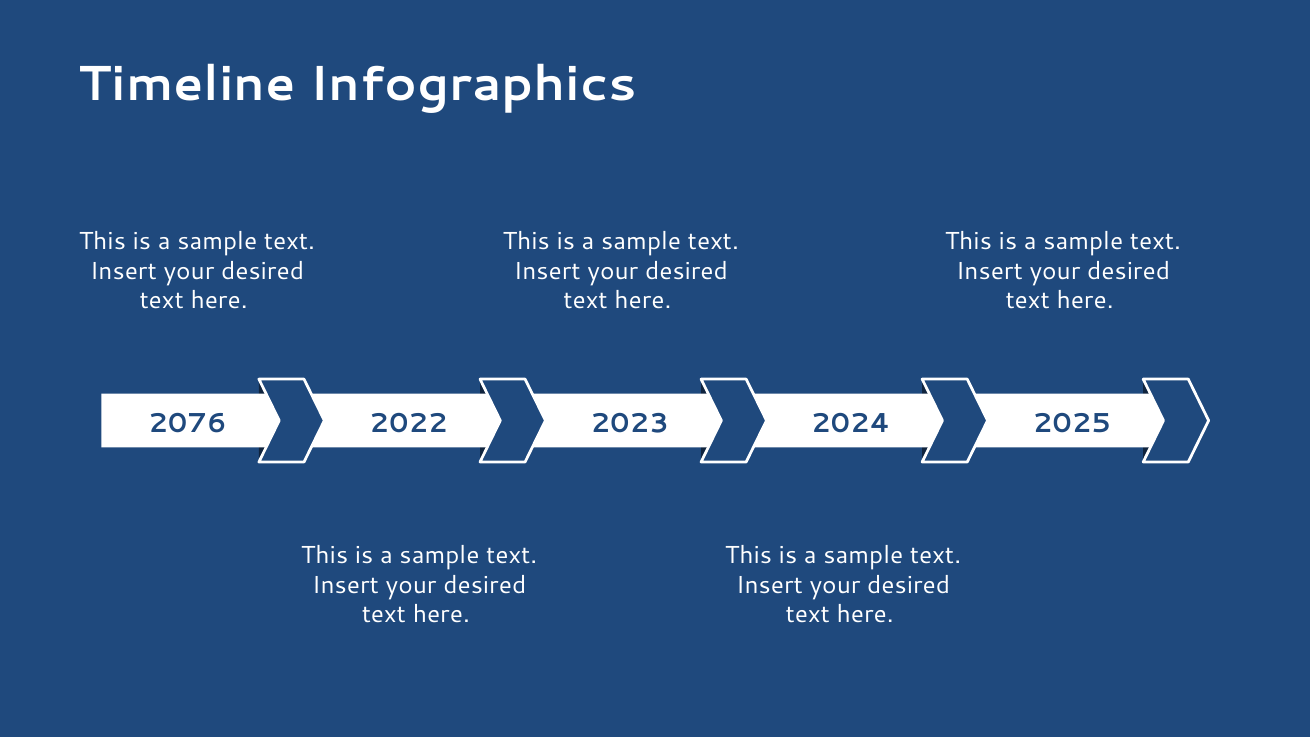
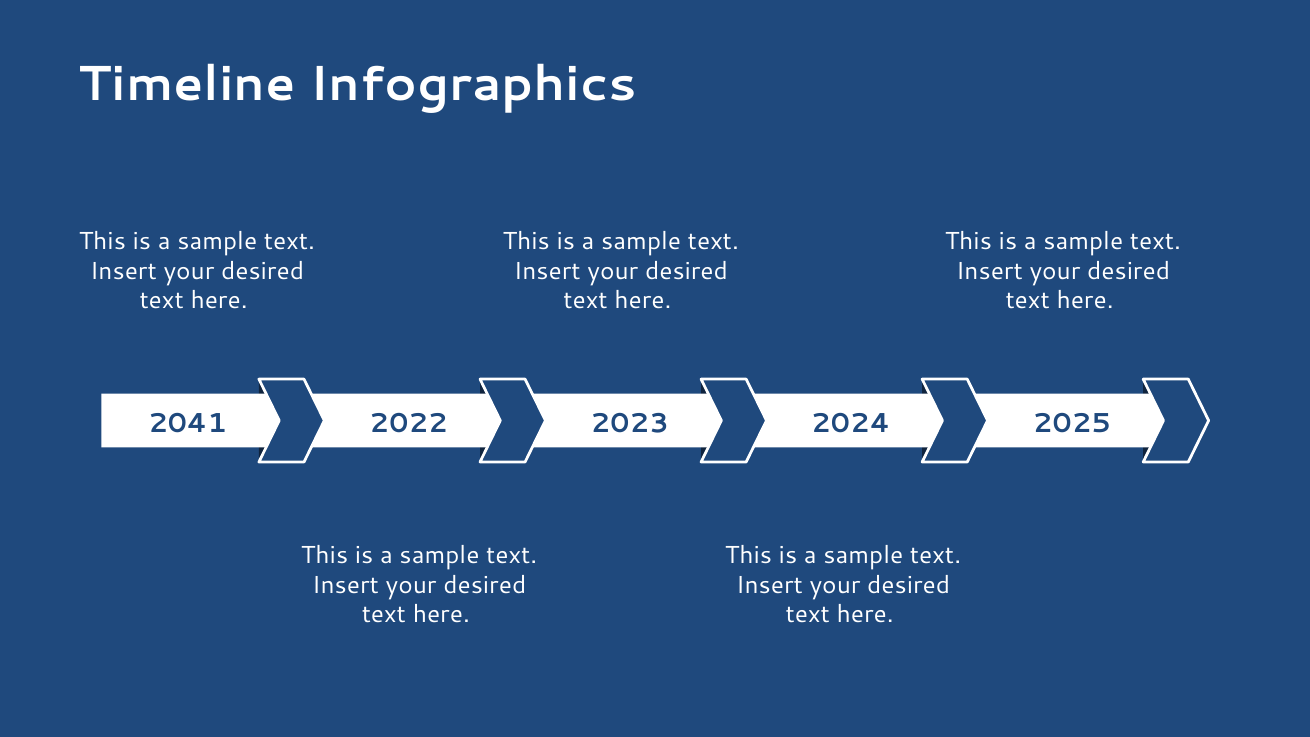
2076: 2076 -> 2041 (188, 423)
